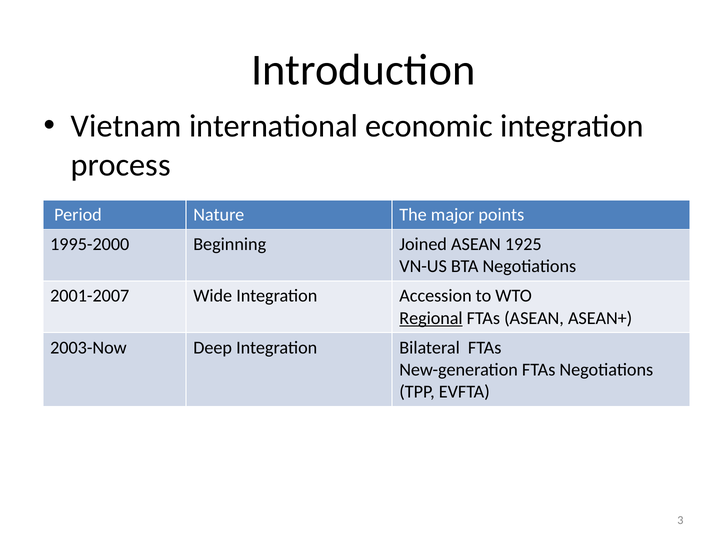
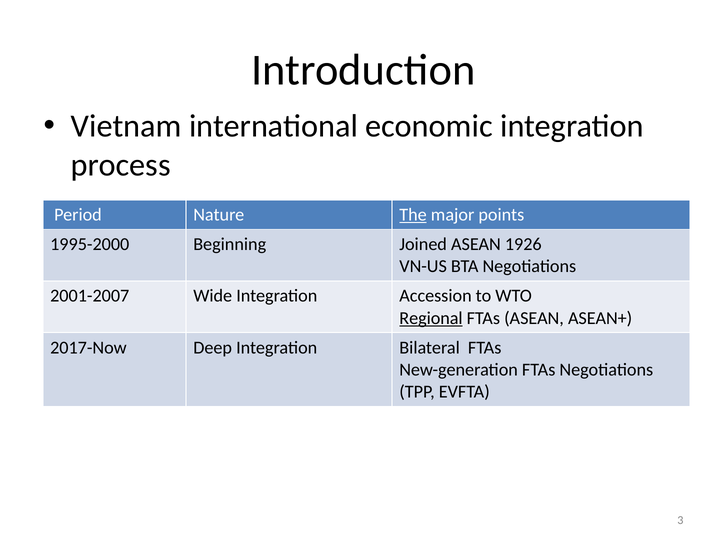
The underline: none -> present (413, 215)
1925: 1925 -> 1926 (523, 244)
2003-Now: 2003-Now -> 2017-Now (88, 348)
